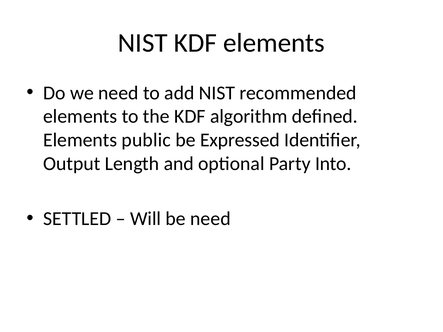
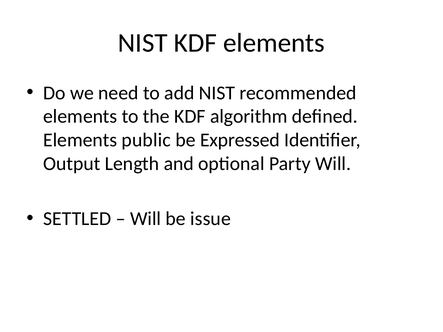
Party Into: Into -> Will (333, 164)
be need: need -> issue (211, 219)
